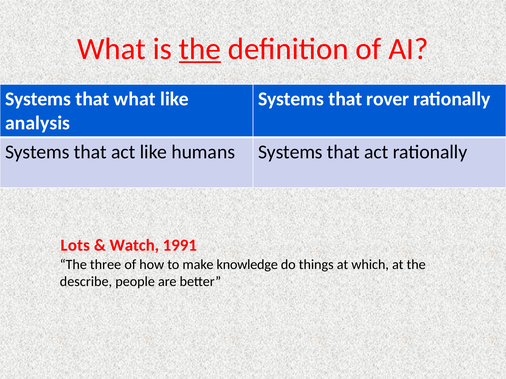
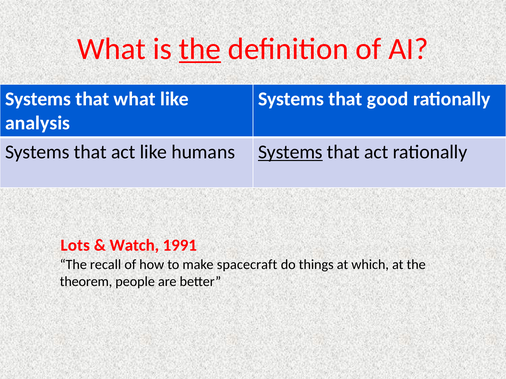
rover: rover -> good (388, 99)
Systems underline: none -> present (290, 152)
three: three -> recall (106, 265)
knowledge: knowledge -> spacecraft (247, 265)
describe: describe -> theorem (86, 282)
